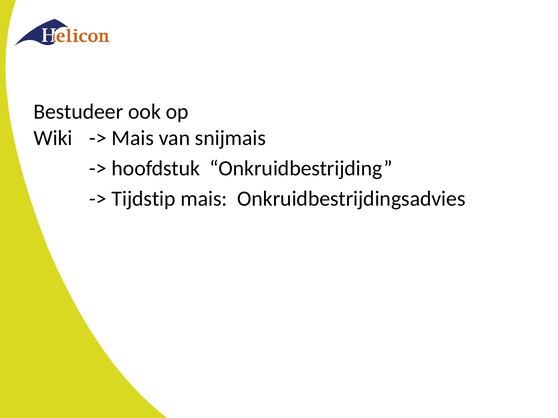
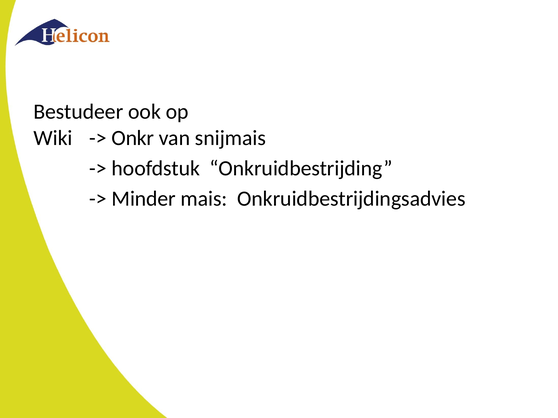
Mais: Mais -> Onkr (133, 138)
Tijdstip: Tijdstip -> Minder (144, 199)
